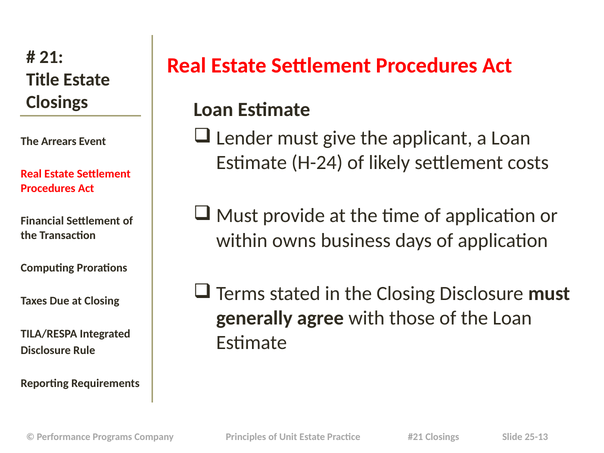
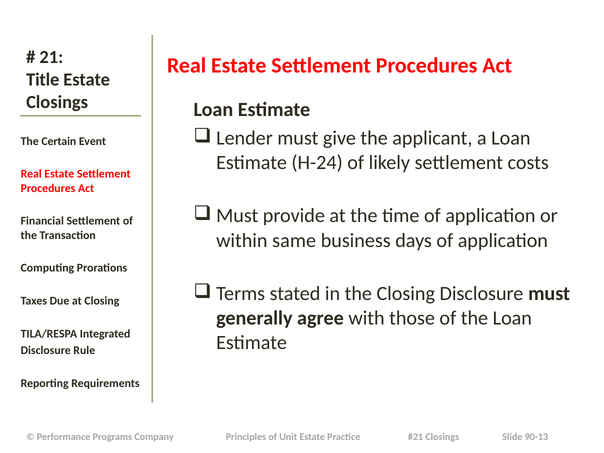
Arrears: Arrears -> Certain (59, 141)
owns: owns -> same (294, 240)
25-13: 25-13 -> 90-13 (536, 437)
